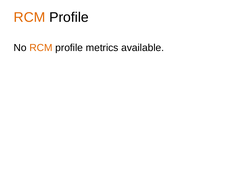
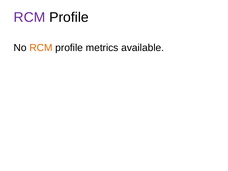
RCM colour: orange -> purple (30, 17)
